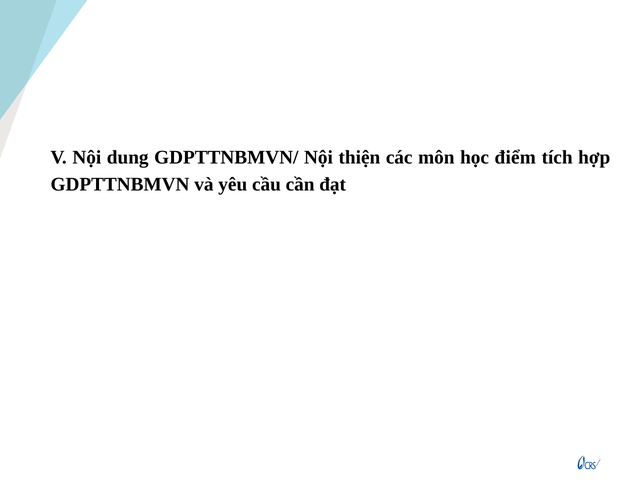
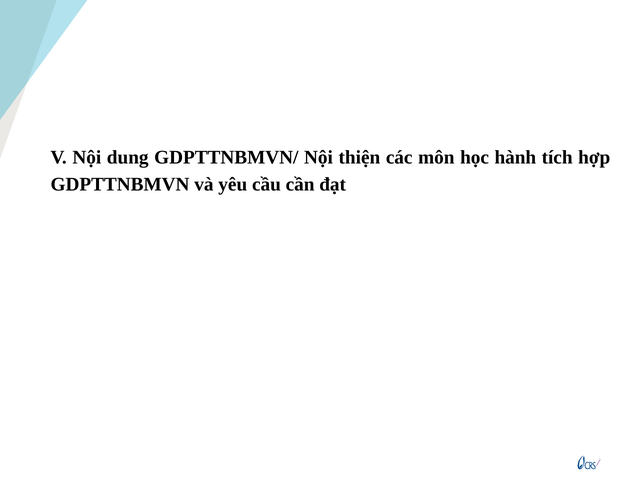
điểm: điểm -> hành (515, 157)
